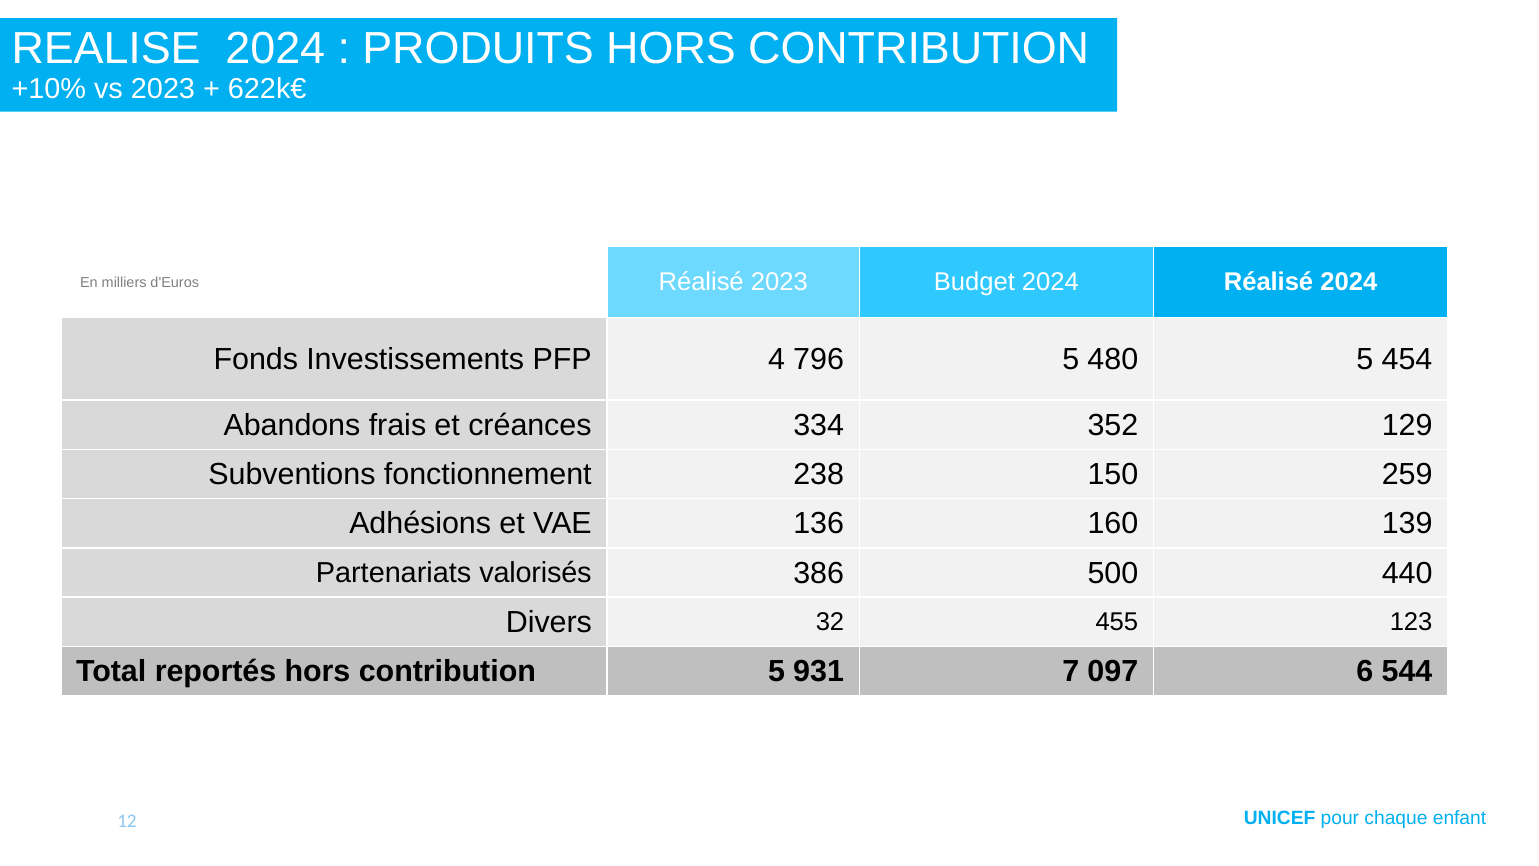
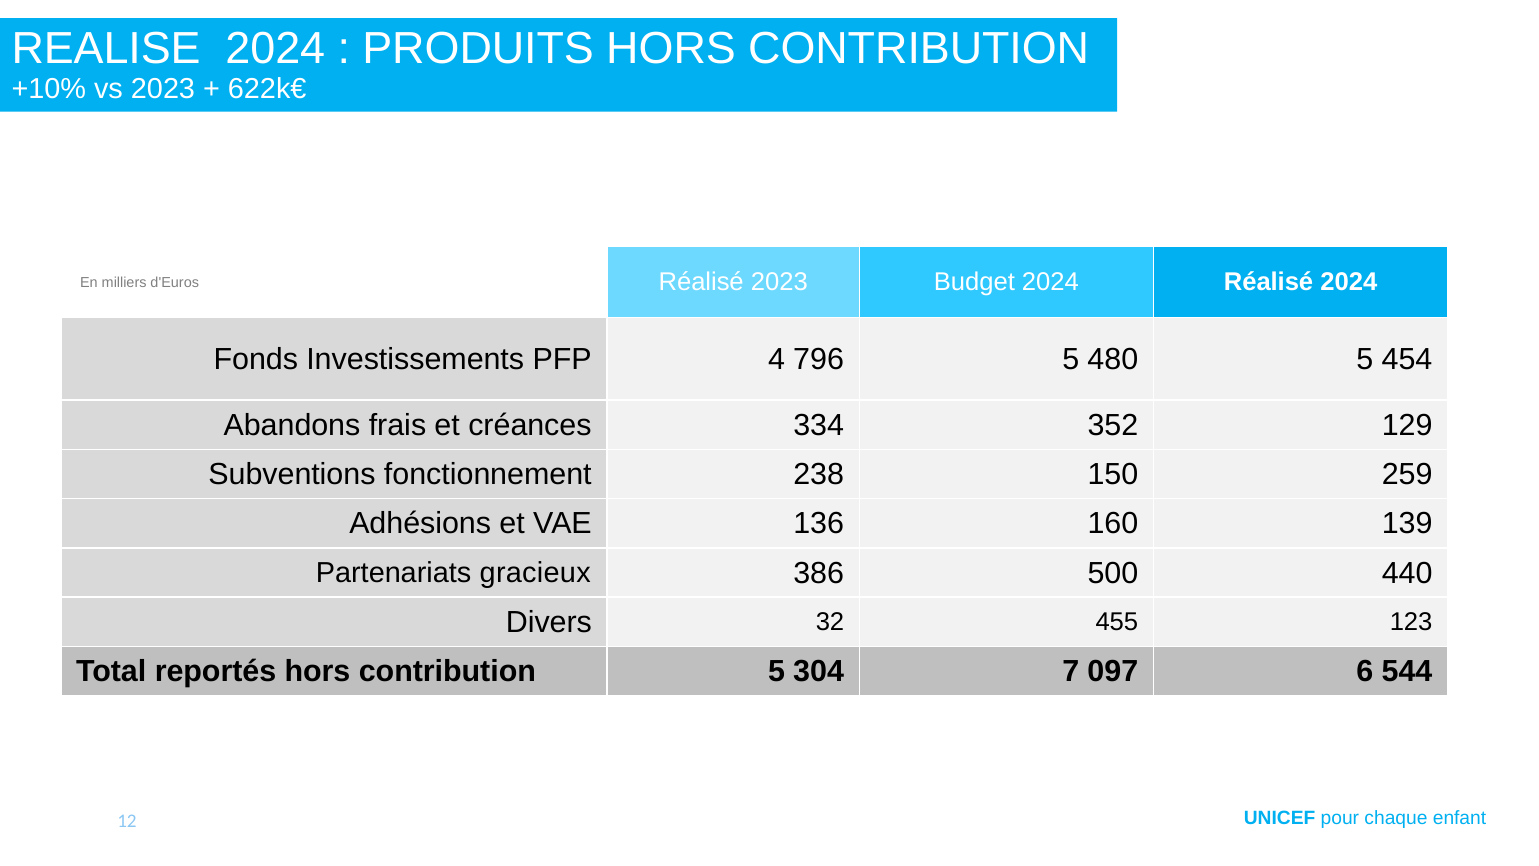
valorisés: valorisés -> gracieux (535, 573)
931: 931 -> 304 (819, 671)
